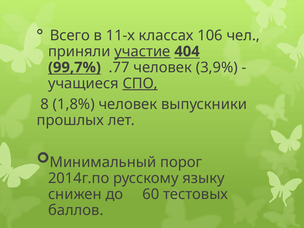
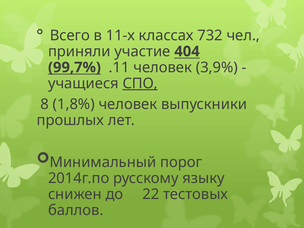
106: 106 -> 732 (210, 35)
участие underline: present -> none (142, 51)
.77: .77 -> .11 (119, 67)
60: 60 -> 22 (151, 194)
